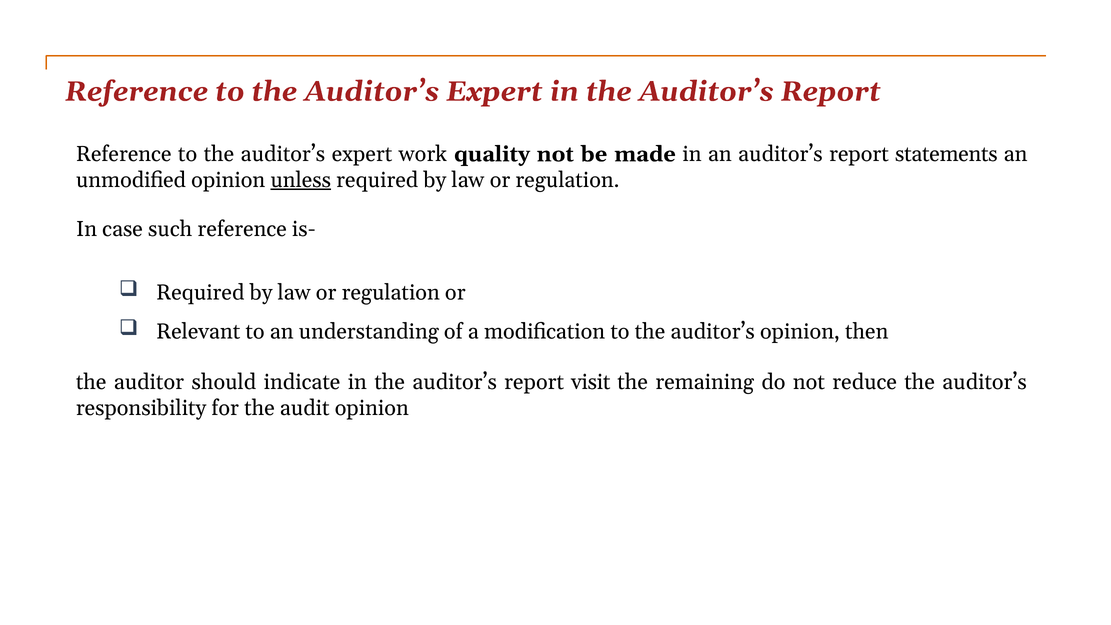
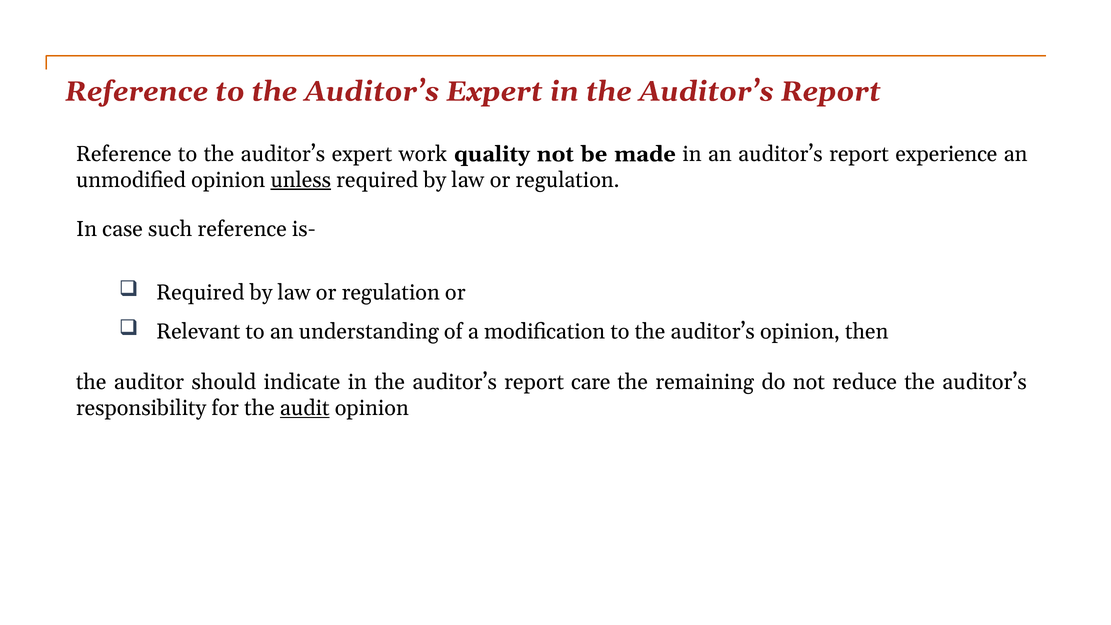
statements: statements -> experience (946, 154)
visit: visit -> care (591, 382)
audit underline: none -> present (305, 408)
